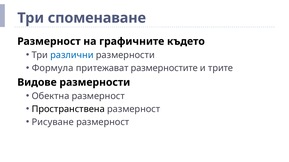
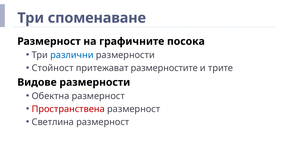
където: където -> посока (186, 42)
Формула: Формула -> Стойност (53, 68)
Пространствена colour: black -> red (68, 109)
Рисуване: Рисуване -> Светлина (53, 122)
